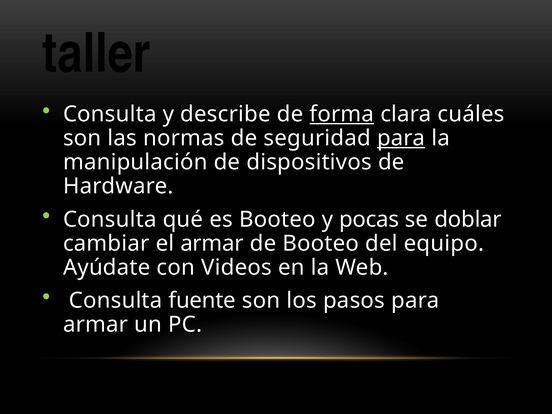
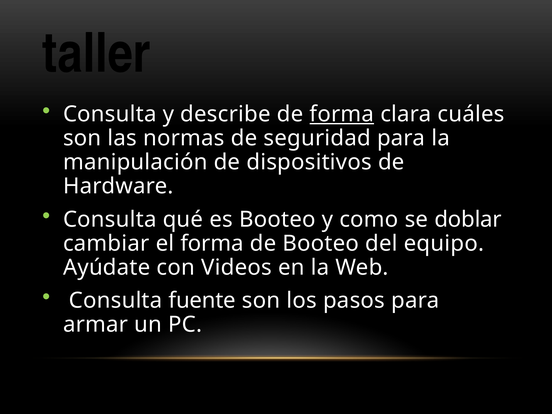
para underline: present -> none (401, 138)
pocas: pocas -> como (369, 219)
el armar: armar -> forma (212, 243)
